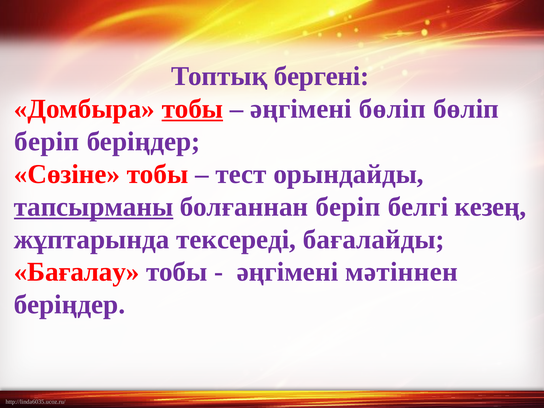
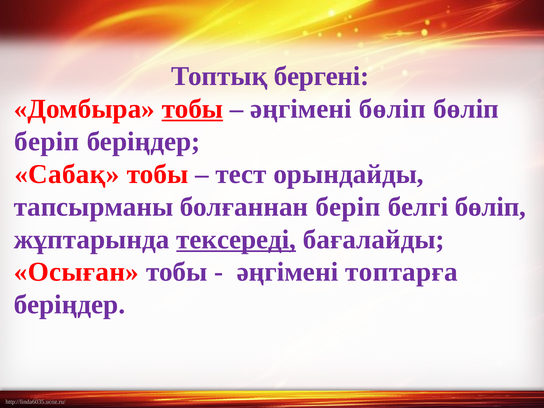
Сөзіне: Сөзіне -> Сабақ (67, 174)
тапсырманы underline: present -> none (94, 207)
белгі кезең: кезең -> бөліп (490, 207)
тексереді underline: none -> present (236, 239)
Бағалау: Бағалау -> Осыған (76, 272)
мәтіннен: мәтіннен -> топтарға (402, 272)
